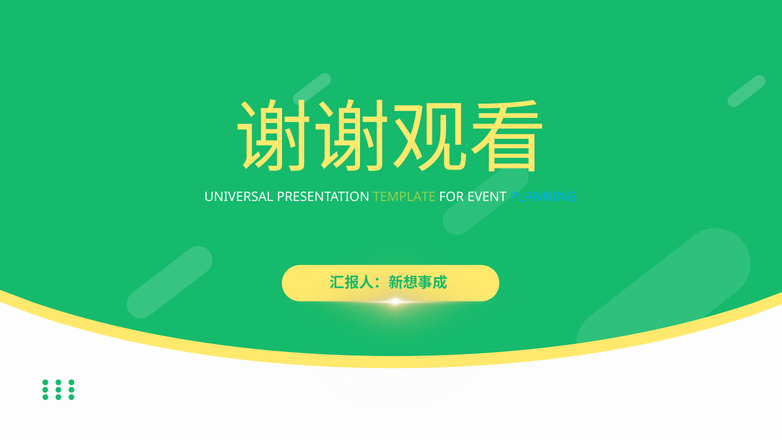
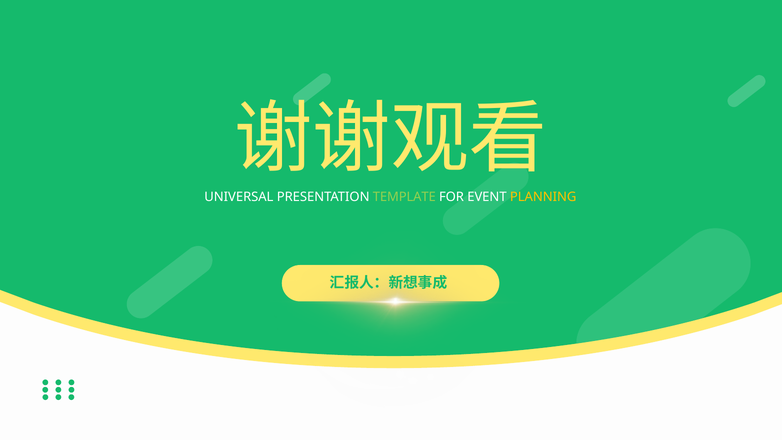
PLANNING colour: light blue -> yellow (543, 197)
